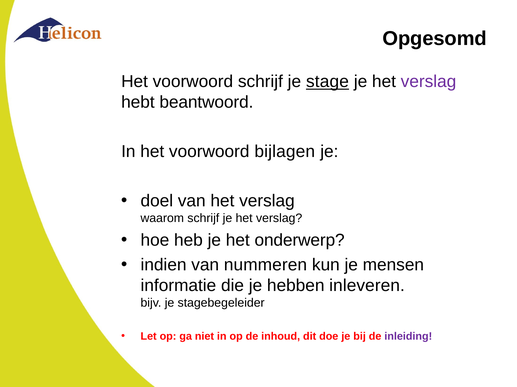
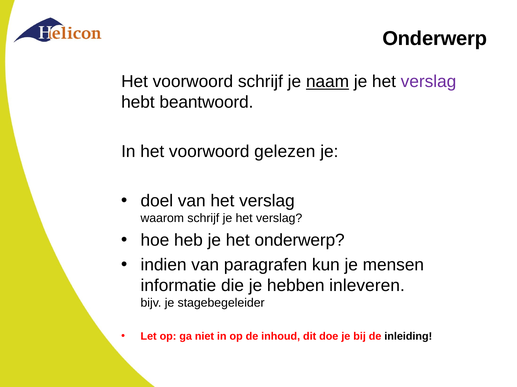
Opgesomd: Opgesomd -> Onderwerp (435, 39)
stage: stage -> naam (328, 82)
bijlagen: bijlagen -> gelezen (285, 152)
nummeren: nummeren -> paragrafen (266, 265)
inleiding colour: purple -> black (408, 337)
